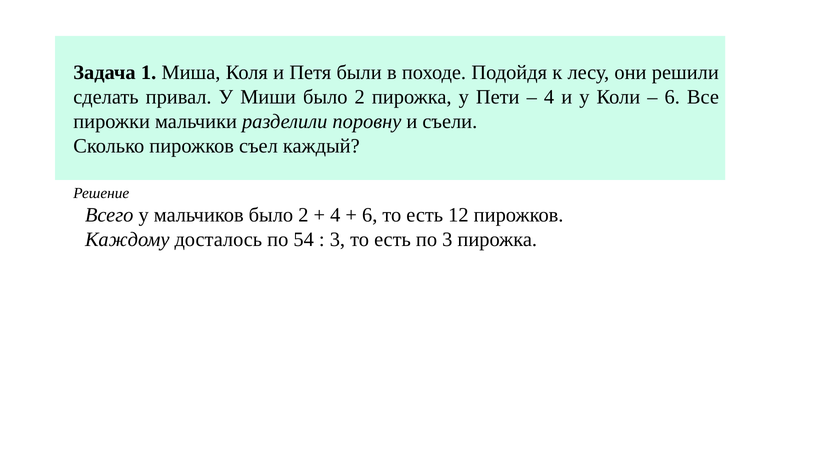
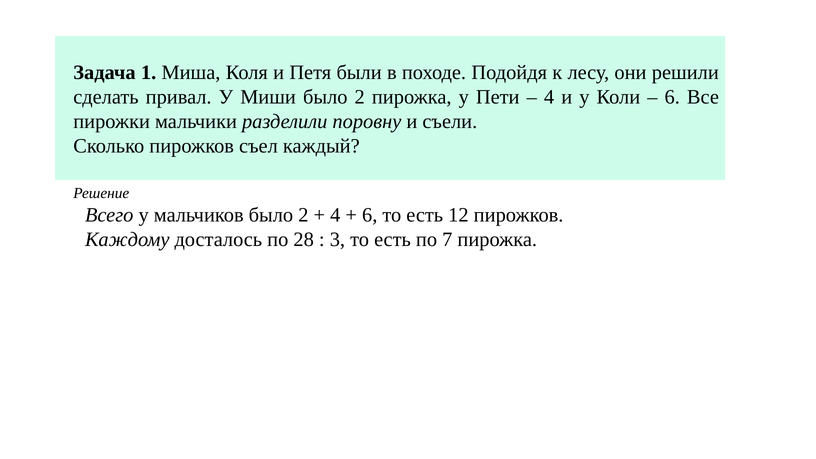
54: 54 -> 28 (304, 239)
по 3: 3 -> 7 (447, 239)
